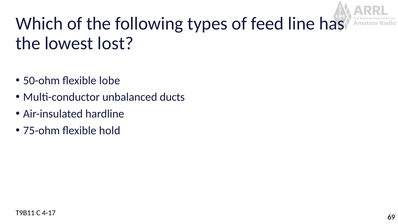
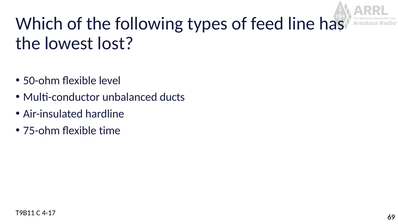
lobe: lobe -> level (110, 80)
hold: hold -> time (110, 130)
